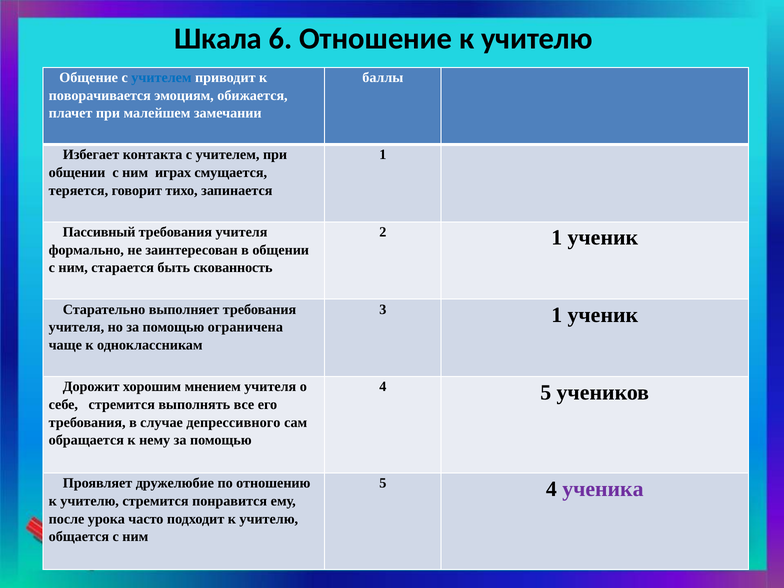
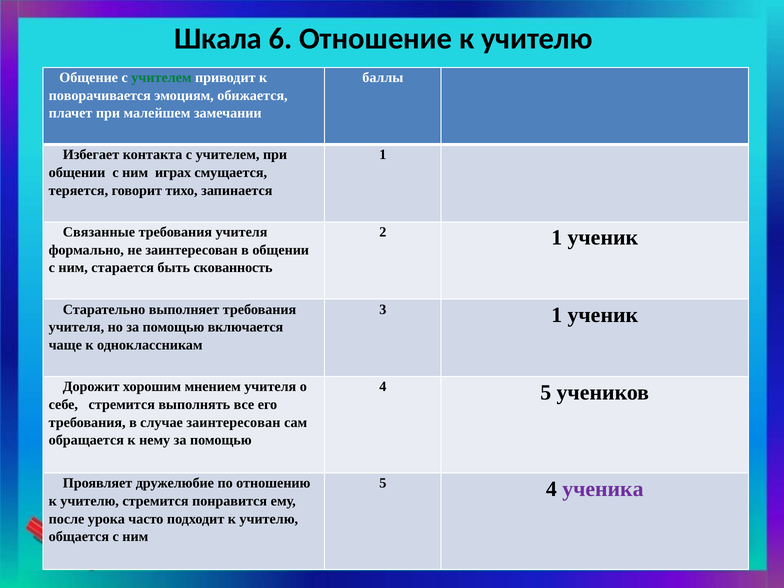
учителем colour: blue -> green (161, 78)
Пассивный: Пассивный -> Связанные (99, 232)
ограничена: ограничена -> включается (245, 327)
случае депрессивного: депрессивного -> заинтересован (233, 422)
